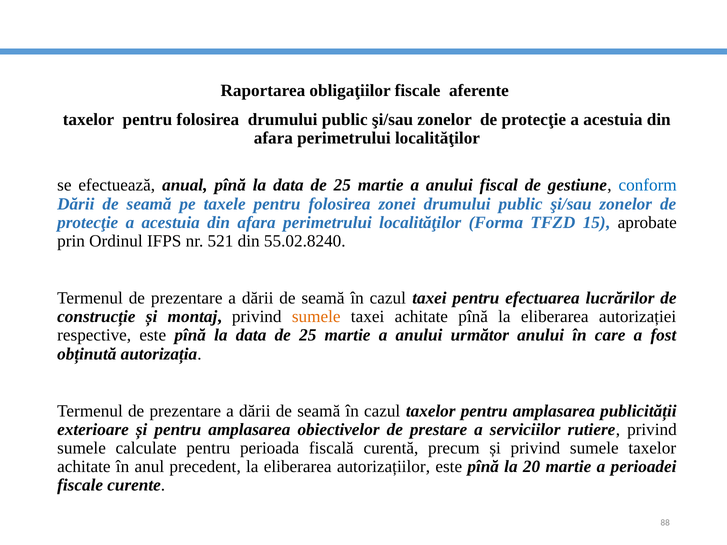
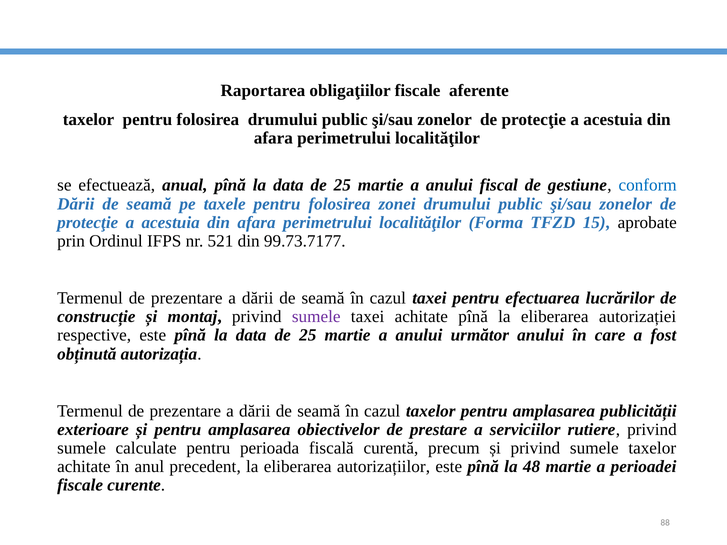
55.02.8240: 55.02.8240 -> 99.73.7177 (305, 241)
sumele colour: orange -> purple (316, 317)
20: 20 -> 48 (532, 467)
